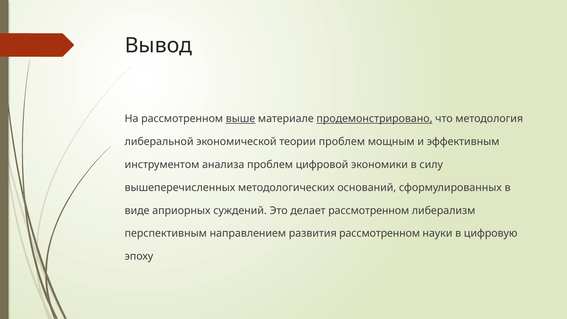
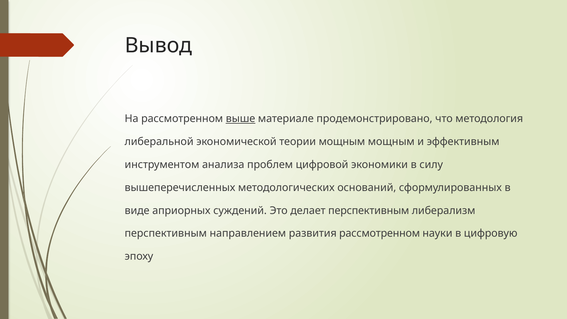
продемонстрировано underline: present -> none (374, 119)
теории проблем: проблем -> мощным (342, 142)
делает рассмотренном: рассмотренном -> перспективным (369, 210)
